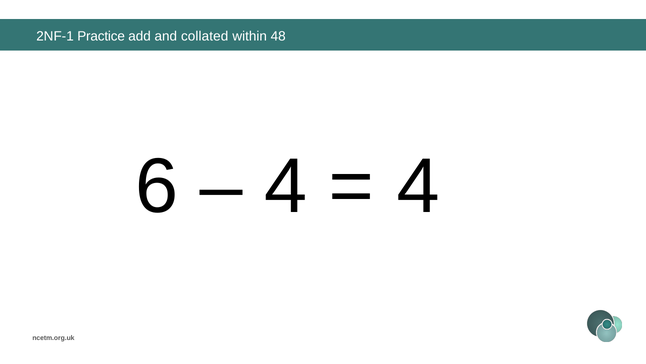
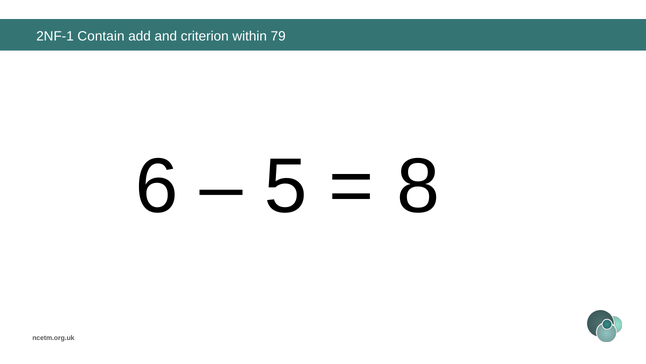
Practice: Practice -> Contain (101, 36)
collated: collated -> criterion (205, 36)
48: 48 -> 79 (278, 36)
4: 4 -> 5 (286, 186)
4: 4 -> 8 (418, 186)
